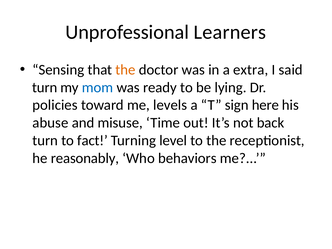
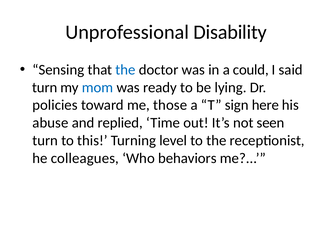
Learners: Learners -> Disability (230, 32)
the colour: orange -> blue (126, 70)
extra: extra -> could (251, 70)
levels: levels -> those (170, 105)
misuse: misuse -> replied (120, 123)
back: back -> seen (271, 123)
fact: fact -> this (92, 141)
reasonably: reasonably -> colleagues (85, 158)
